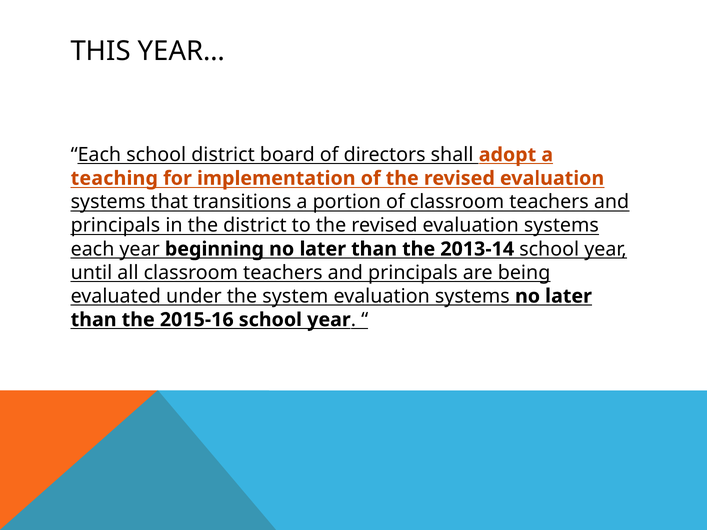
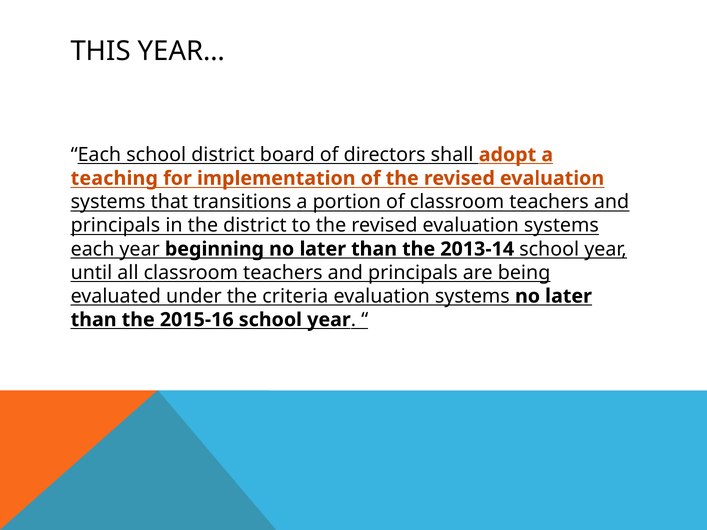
system: system -> criteria (295, 296)
